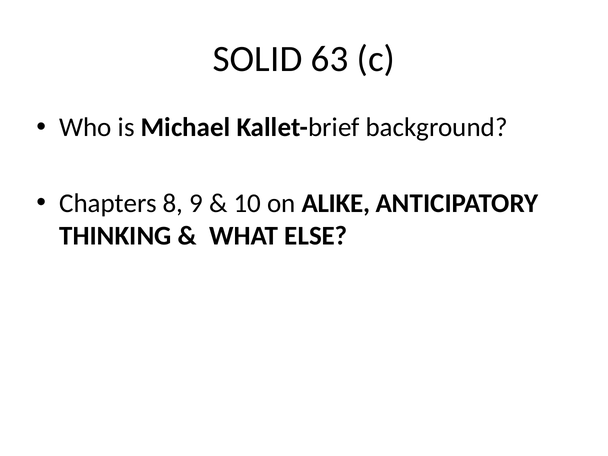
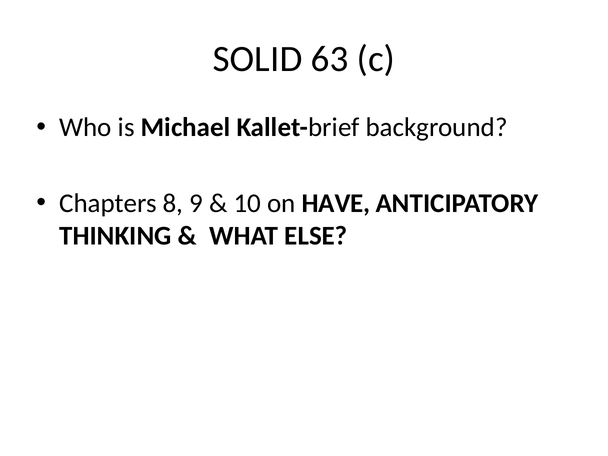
ALIKE: ALIKE -> HAVE (336, 203)
